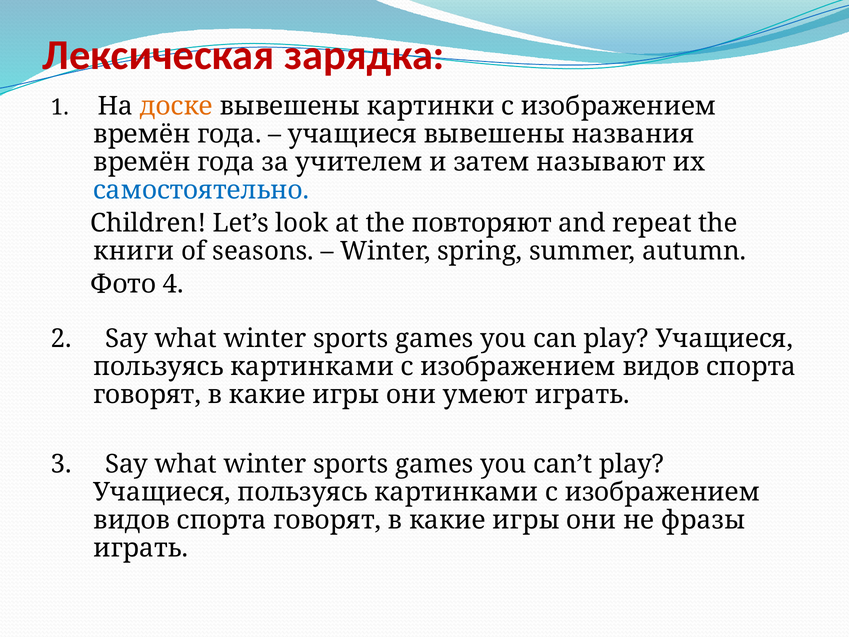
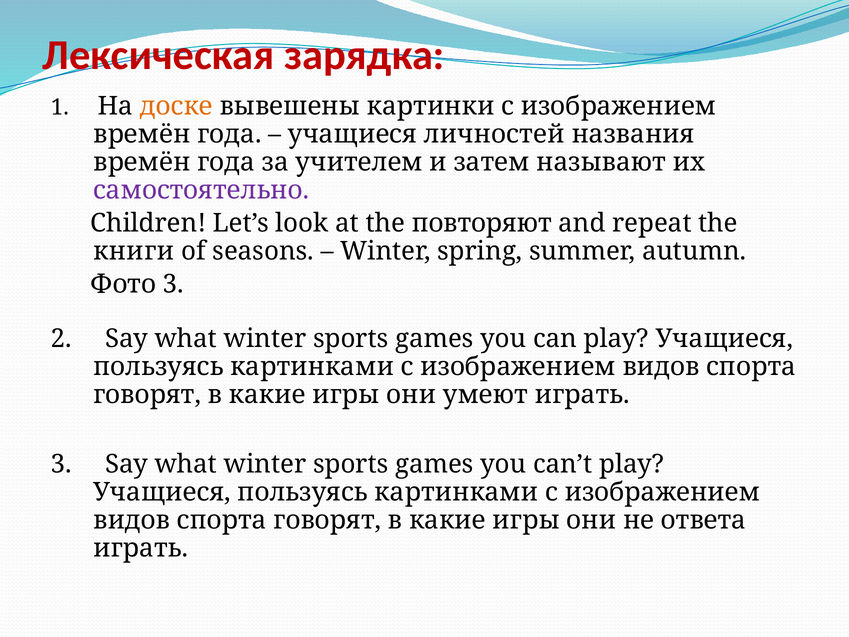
учащиеся вывешены: вывешены -> личностей (494, 134)
самостоятельно colour: blue -> purple (201, 190)
Фото 4: 4 -> 3 (173, 284)
фразы: фразы -> ответа (704, 520)
